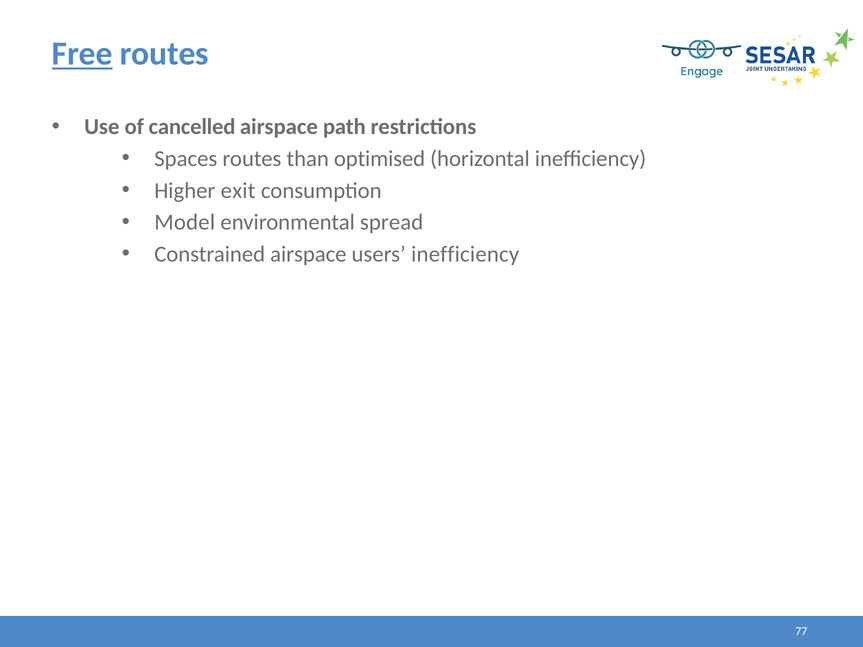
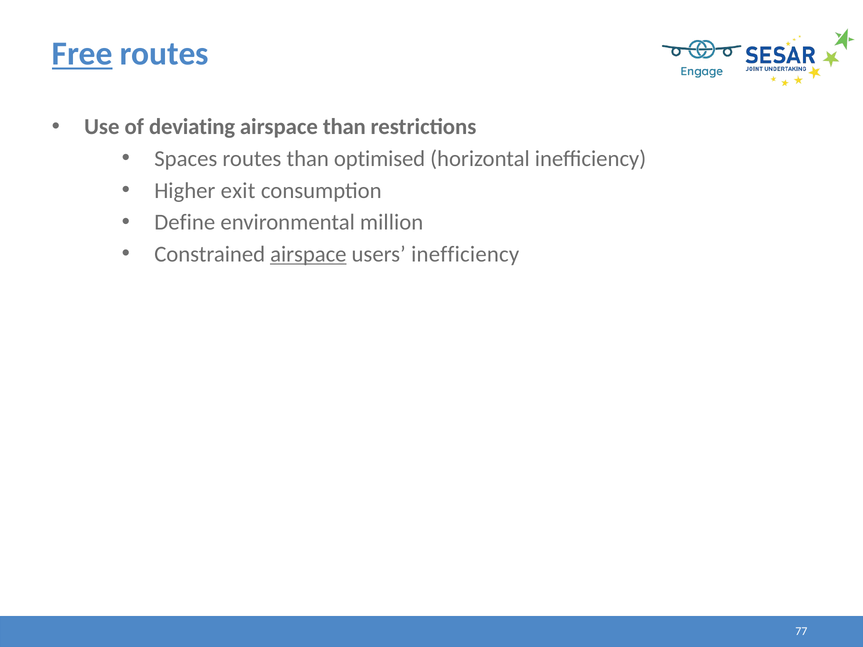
cancelled: cancelled -> deviating (192, 127)
airspace path: path -> than (344, 127)
Model: Model -> Define (185, 223)
spread: spread -> million (392, 223)
airspace underline: none -> present (308, 254)
